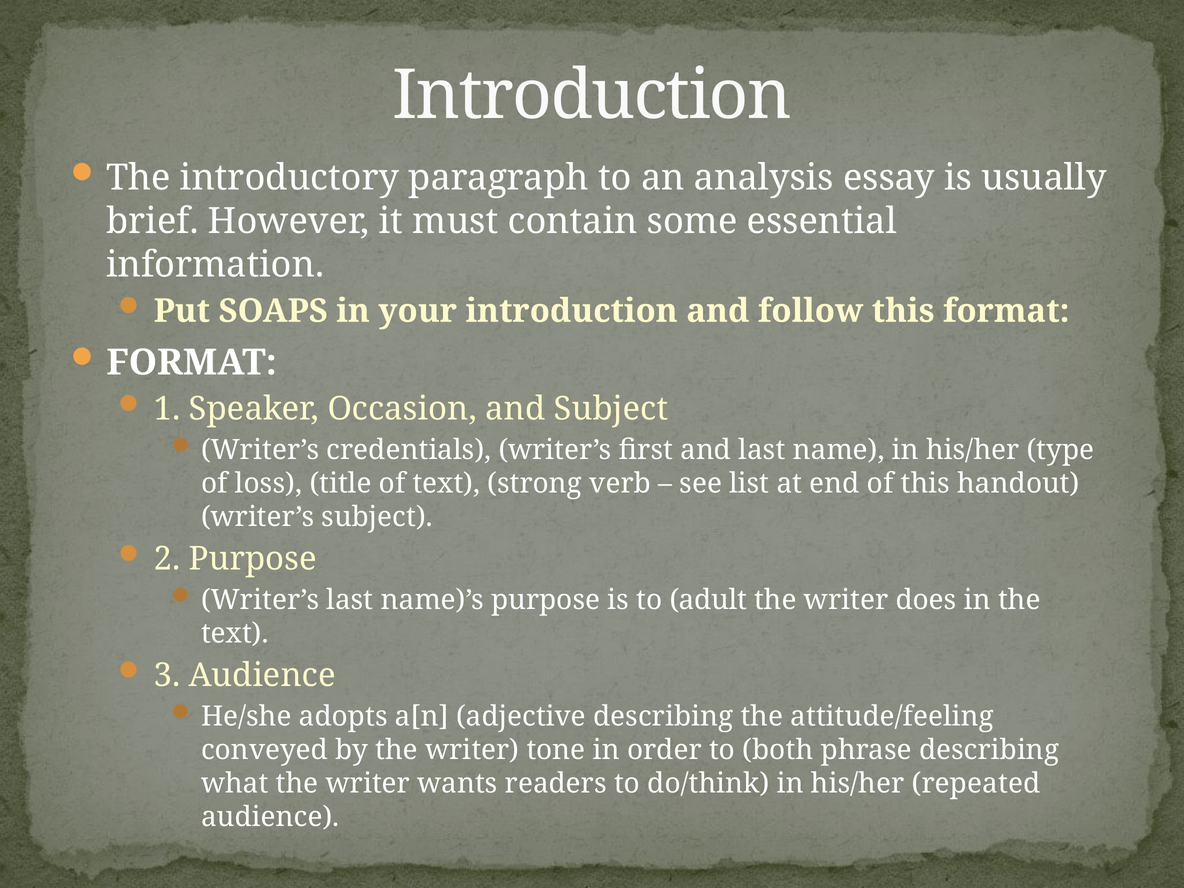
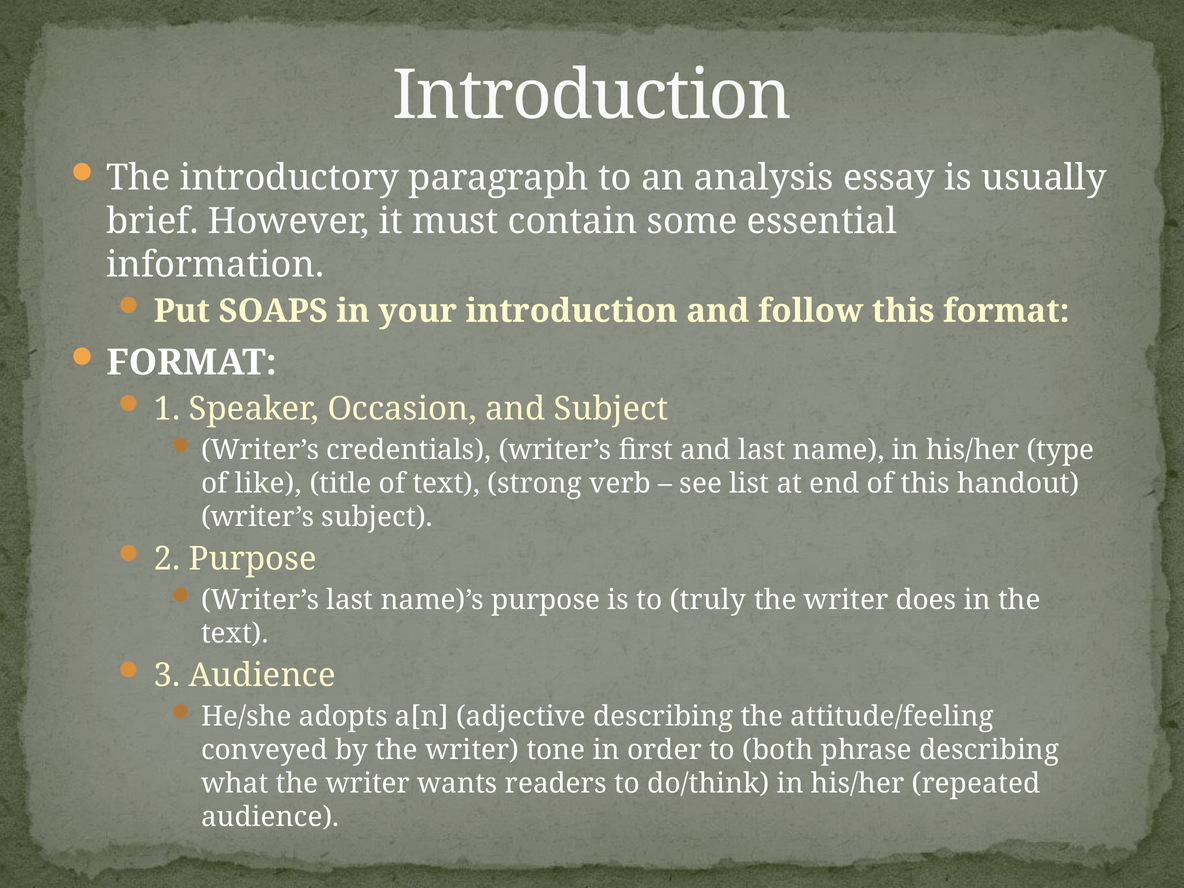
loss: loss -> like (268, 483)
adult: adult -> truly (708, 600)
